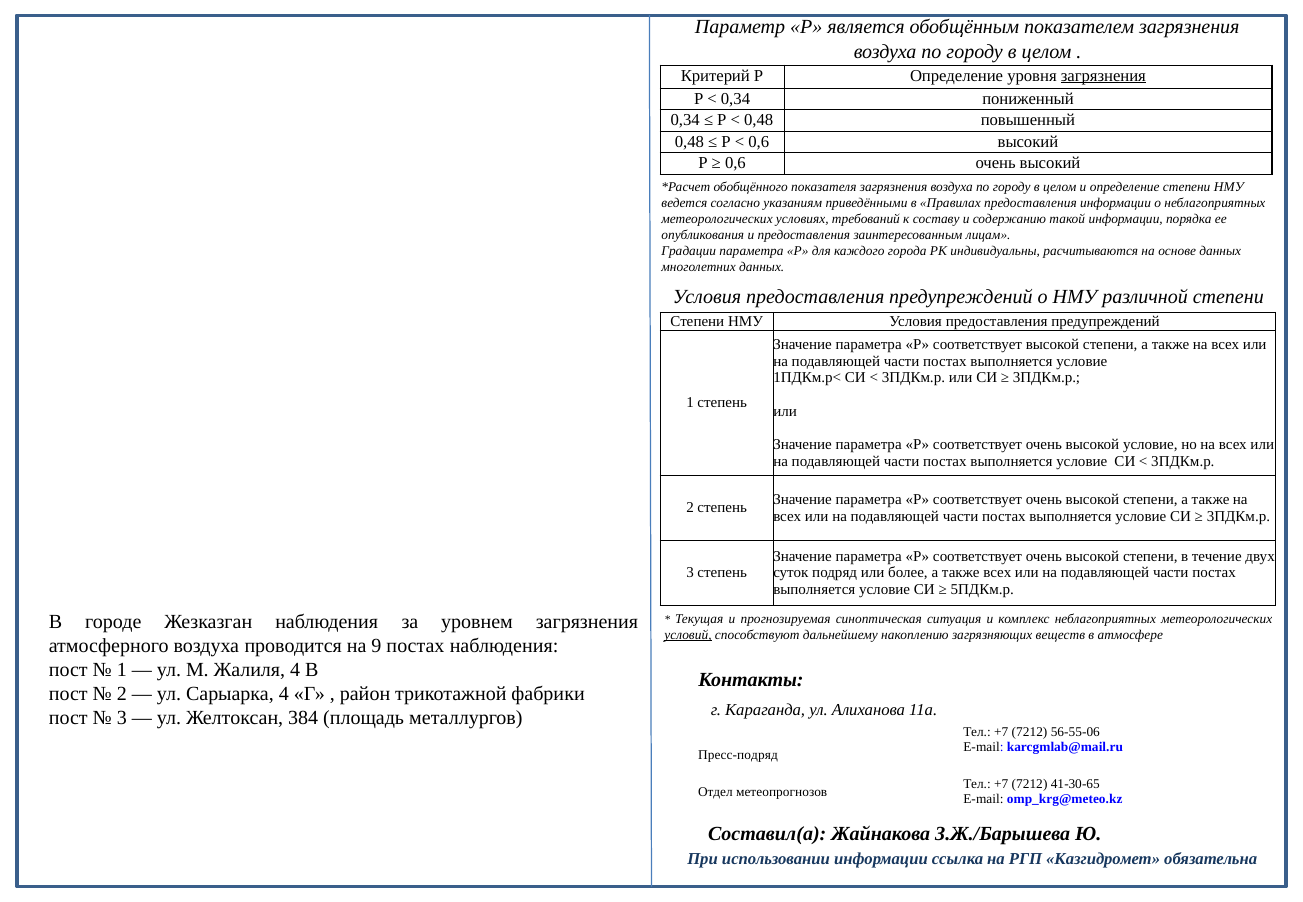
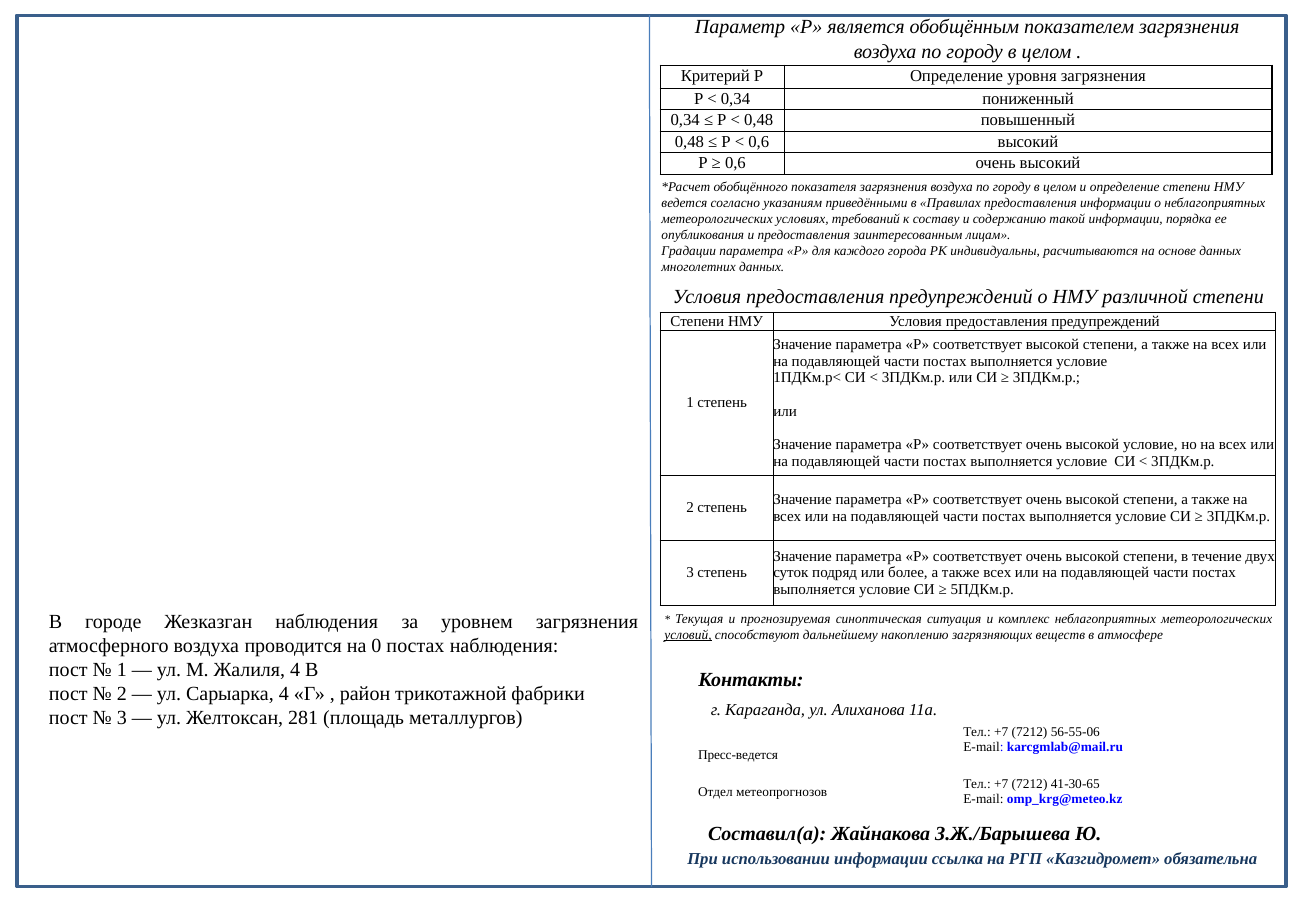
загрязнения underline: present -> none (1103, 76)
9: 9 -> 0 (376, 646)
384: 384 -> 281 (303, 718)
Пресс-подряд: Пресс-подряд -> Пресс-ведется (738, 755)
